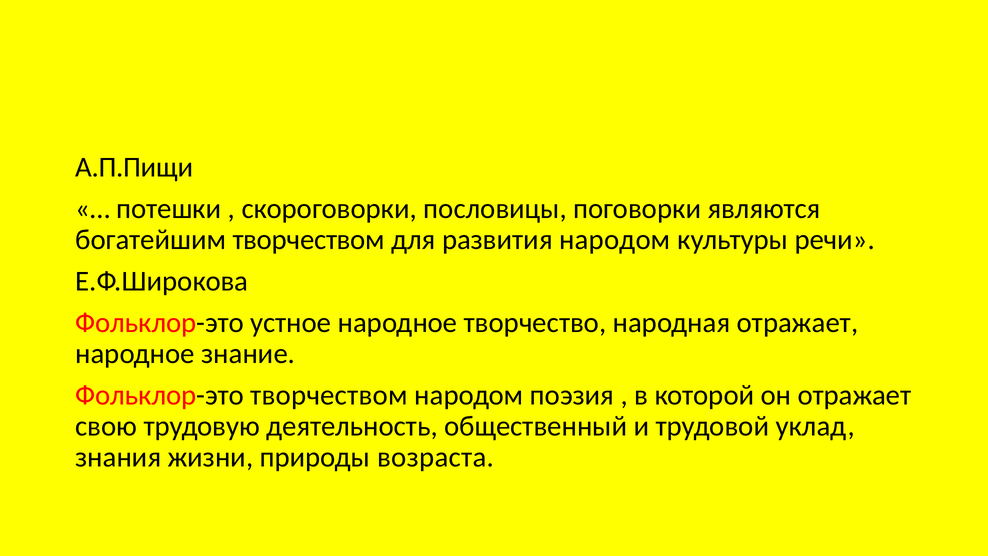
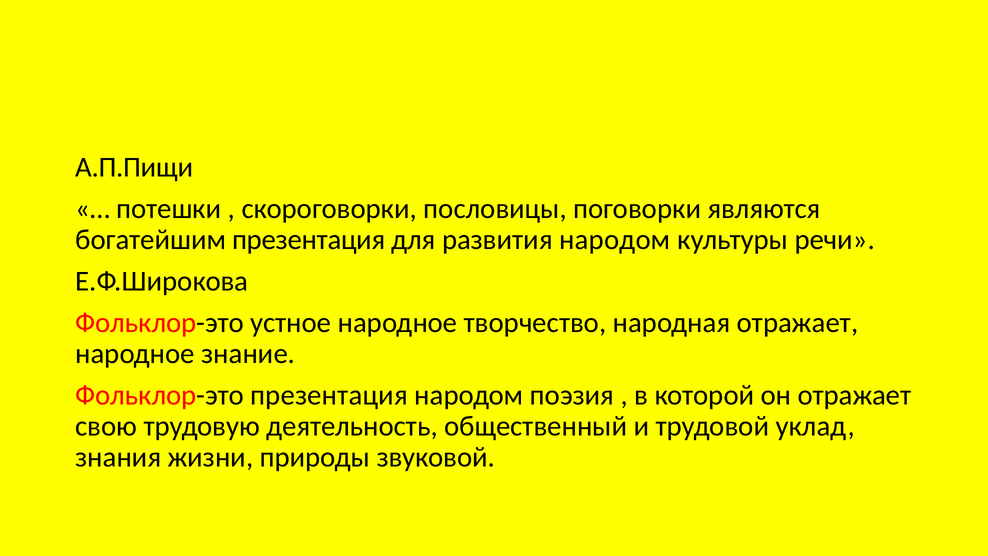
богатейшим творчеством: творчеством -> презентация (309, 240)
Фольклор-это творчеством: творчеством -> презентация (329, 395)
возраста: возраста -> звуковой (436, 457)
